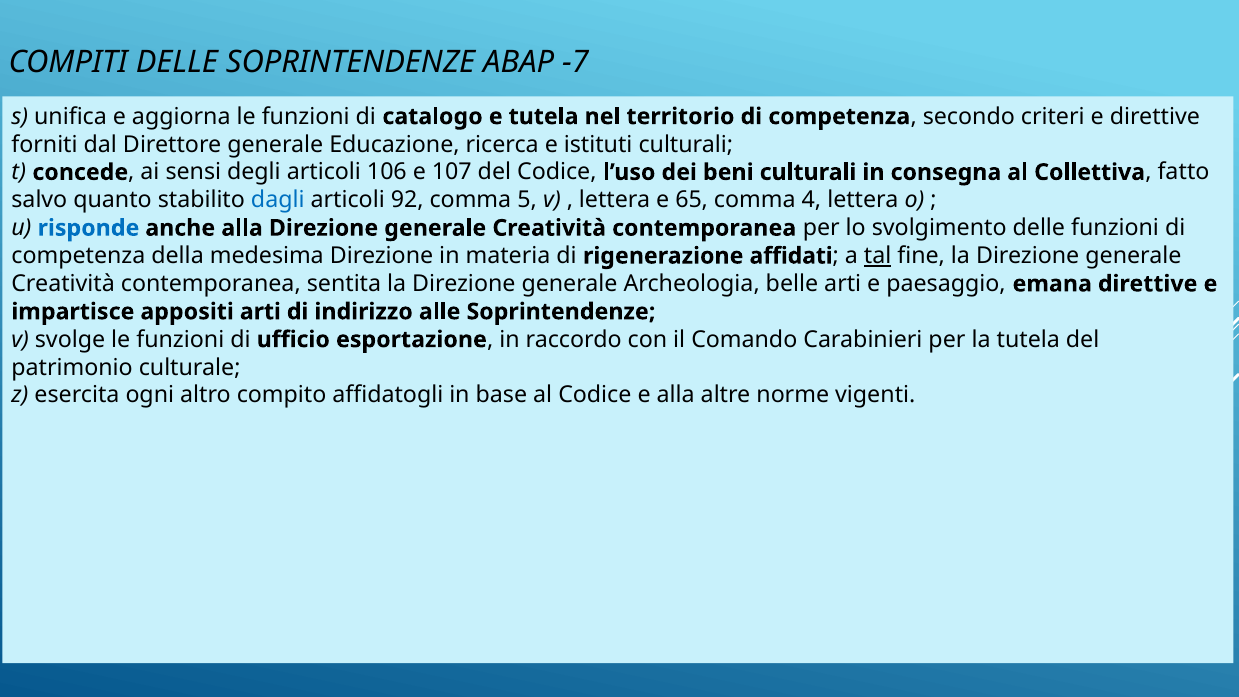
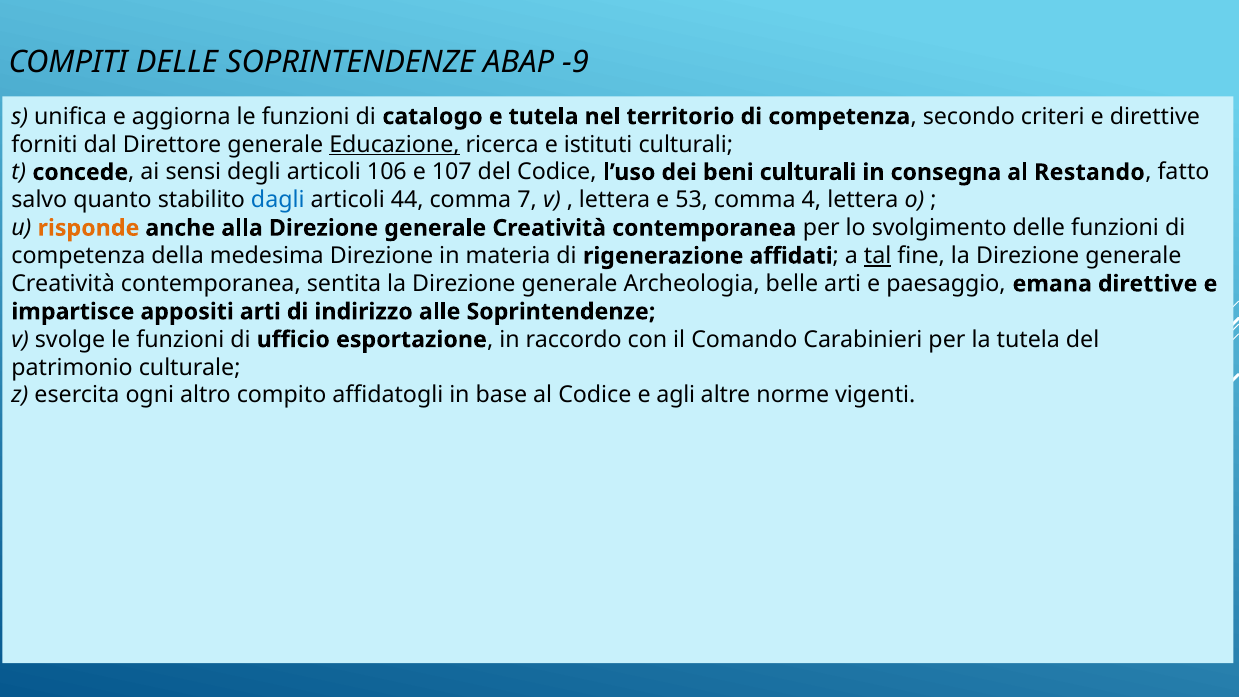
-7: -7 -> -9 (576, 63)
Educazione underline: none -> present (394, 144)
Collettiva: Collettiva -> Restando (1089, 172)
92: 92 -> 44 (407, 200)
5: 5 -> 7 (527, 200)
65: 65 -> 53 (692, 200)
risponde colour: blue -> orange (88, 228)
e alla: alla -> agli (676, 395)
